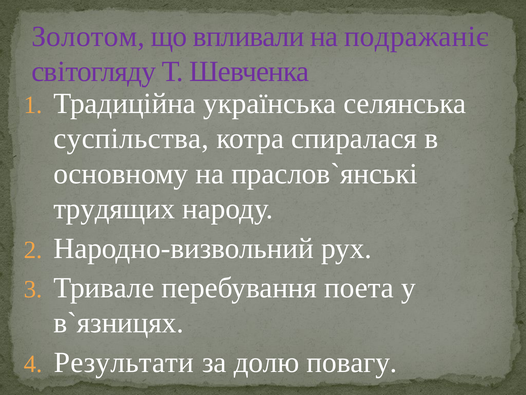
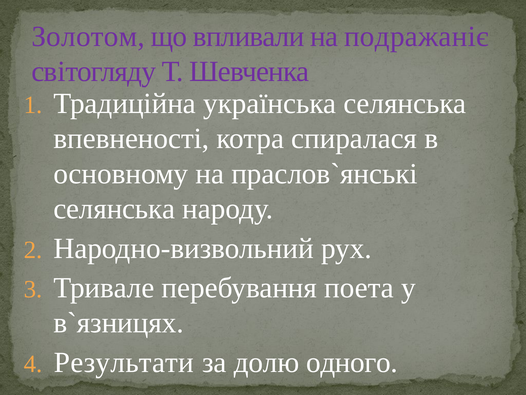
суспільства: суспільства -> впевненості (131, 138)
трудящих: трудящих -> селянська (114, 209)
повагу: повагу -> одного (352, 362)
